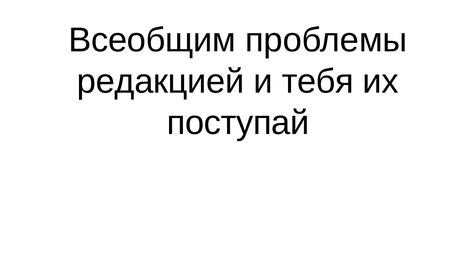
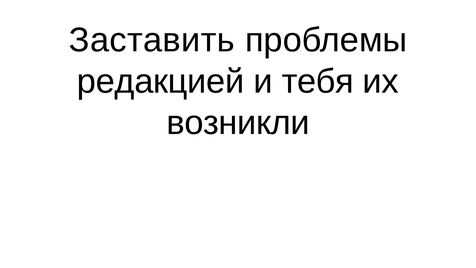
Всеобщим: Всеобщим -> Заставить (152, 40)
поступай: поступай -> возникли (238, 123)
